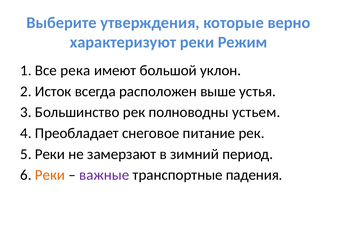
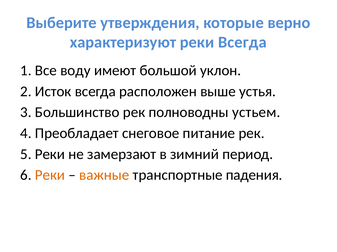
реки Режим: Режим -> Всегда (242, 42)
река: река -> воду (75, 71)
важные colour: purple -> orange (104, 176)
